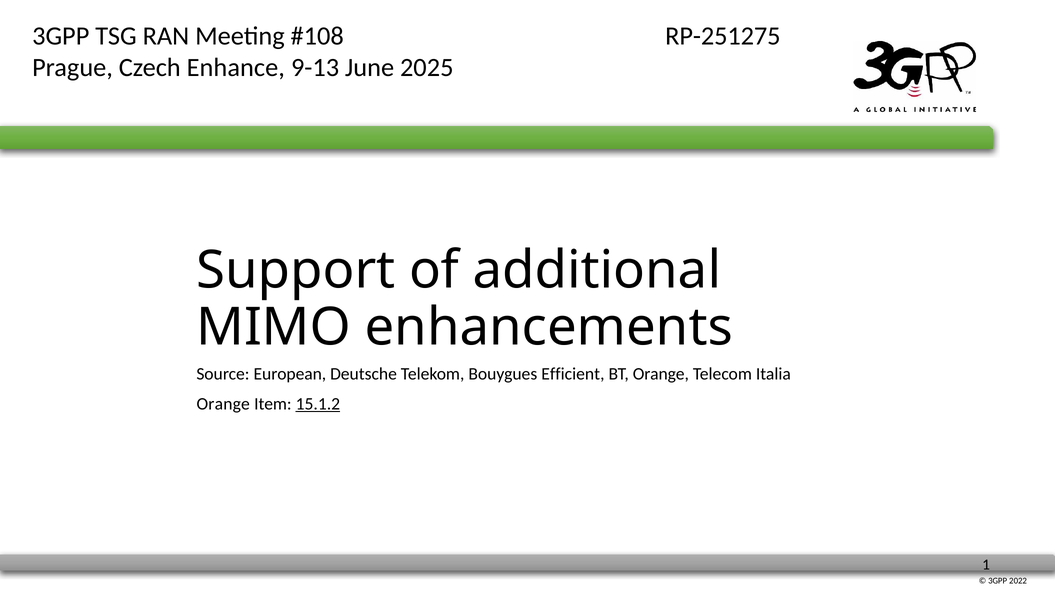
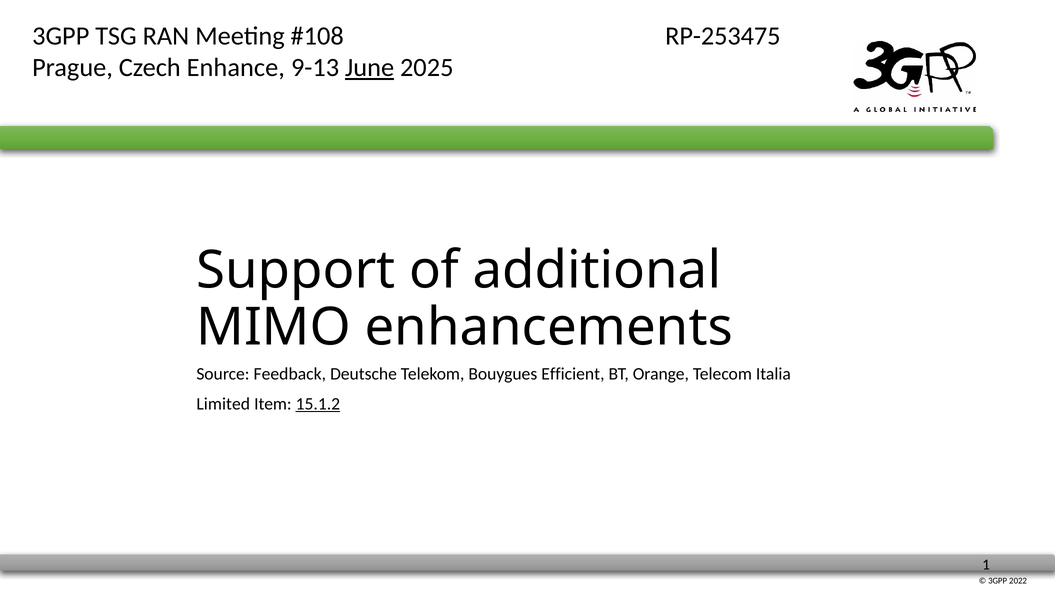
RP-251275: RP-251275 -> RP-253475 (723, 36)
June underline: none -> present (370, 68)
European: European -> Feedback (290, 374)
Orange: Orange -> Limited (223, 404)
